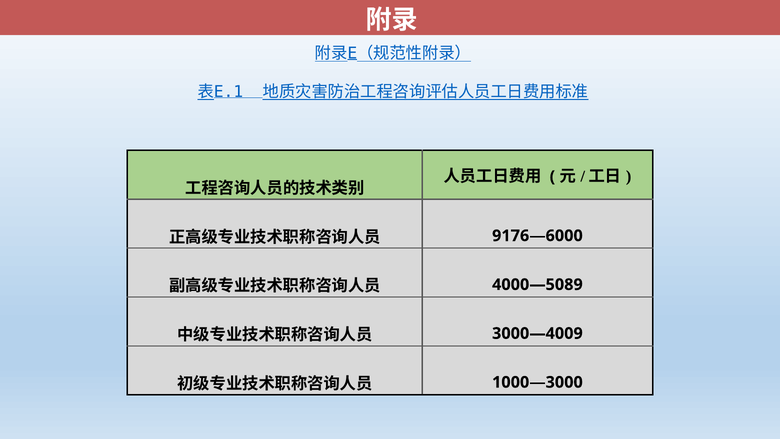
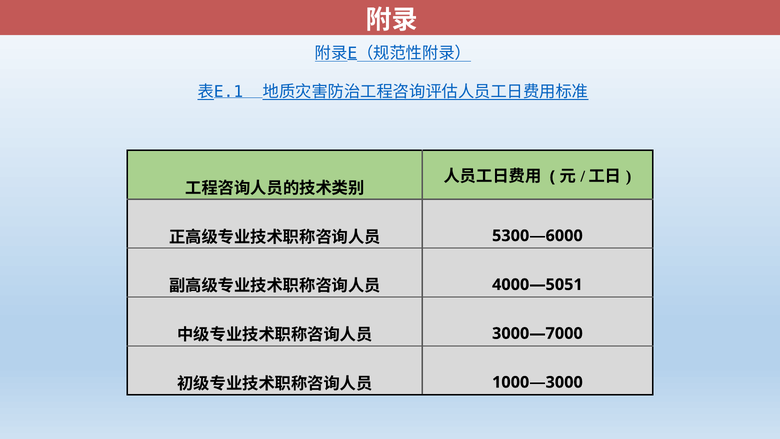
9176—6000: 9176—6000 -> 5300—6000 (537, 236)
4000—5089: 4000—5089 -> 4000—5051 (537, 284)
3000—4009: 3000—4009 -> 3000—7000 (537, 333)
